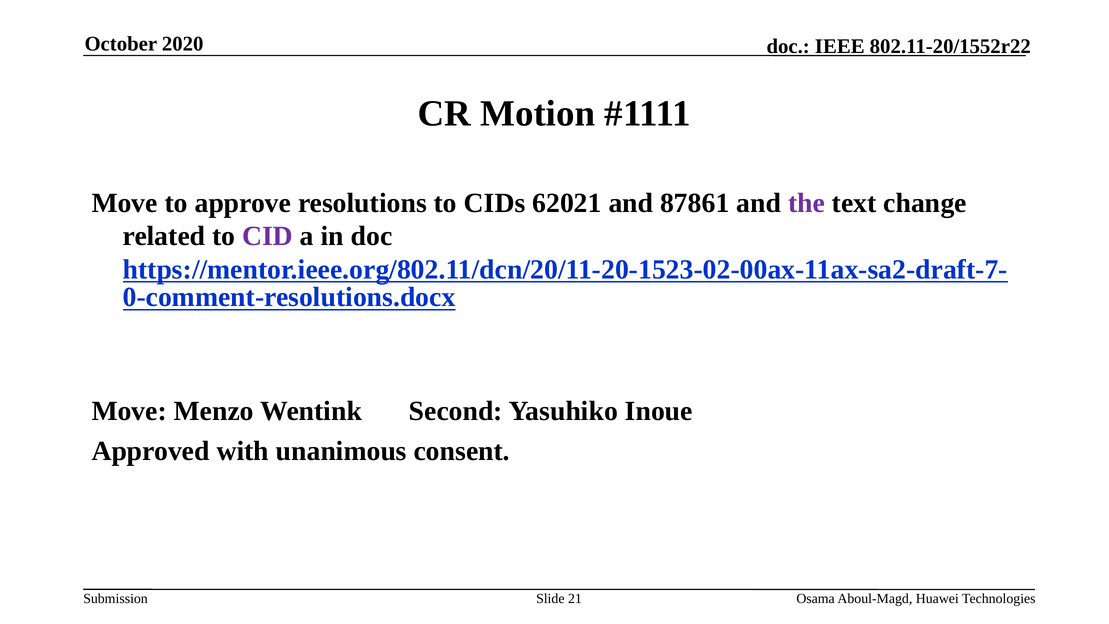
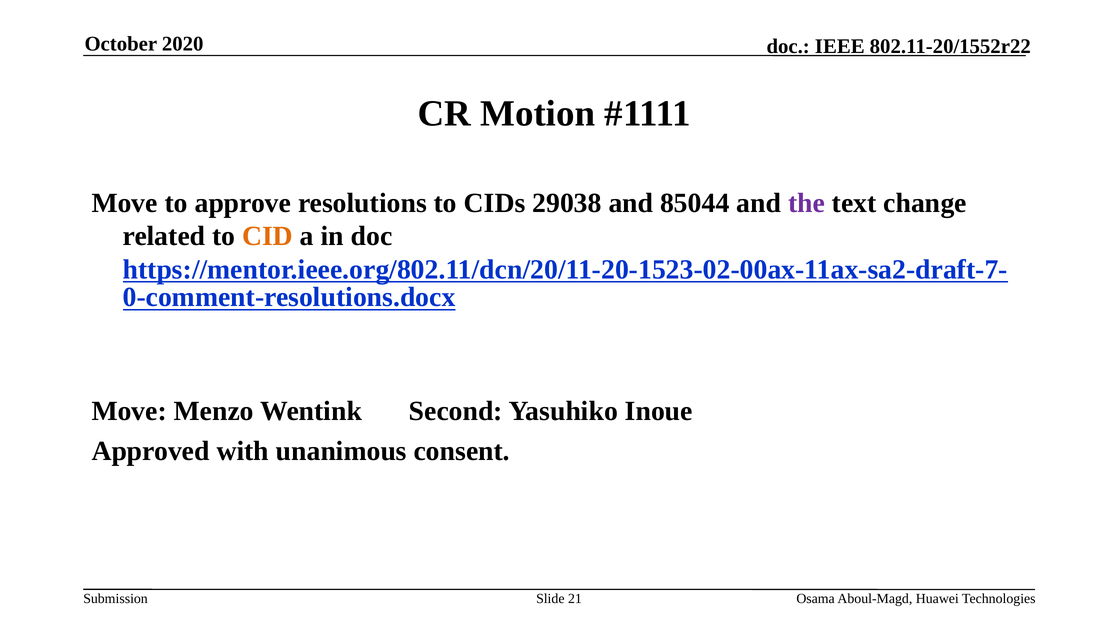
62021: 62021 -> 29038 (567, 203)
87861: 87861 -> 85044 (695, 203)
CID colour: purple -> orange (268, 236)
